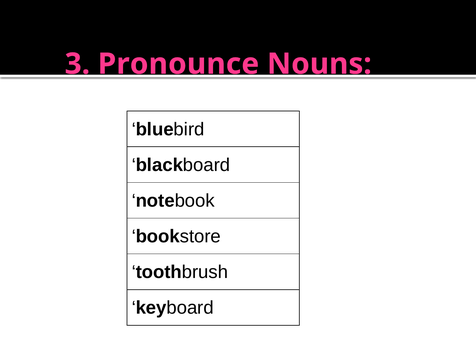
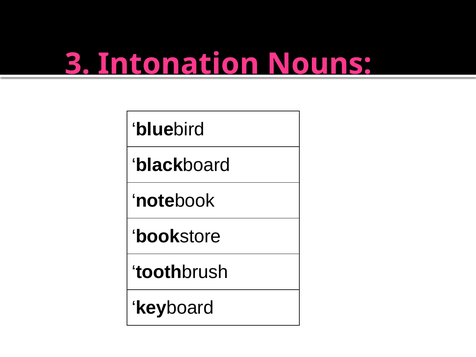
Pronounce: Pronounce -> Intonation (178, 64)
